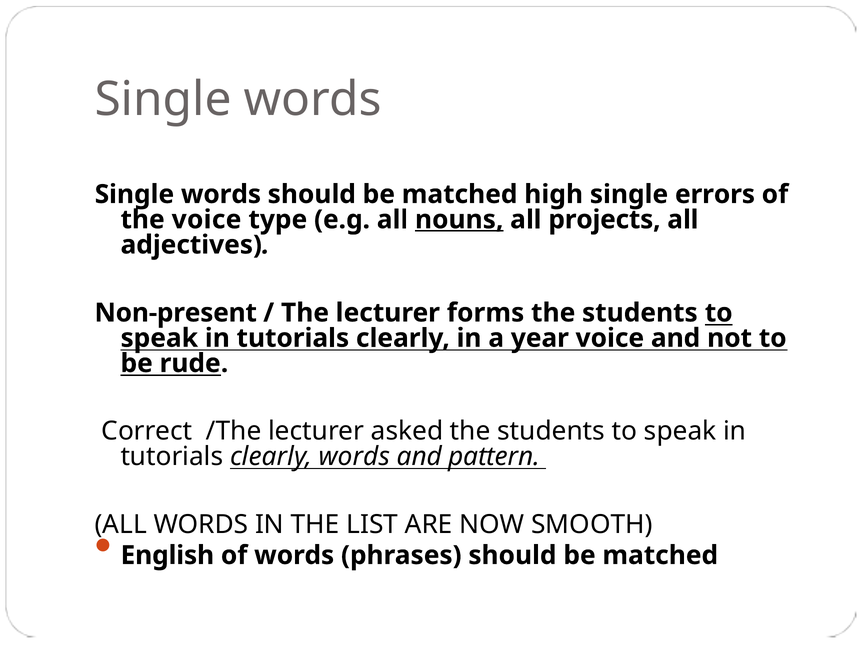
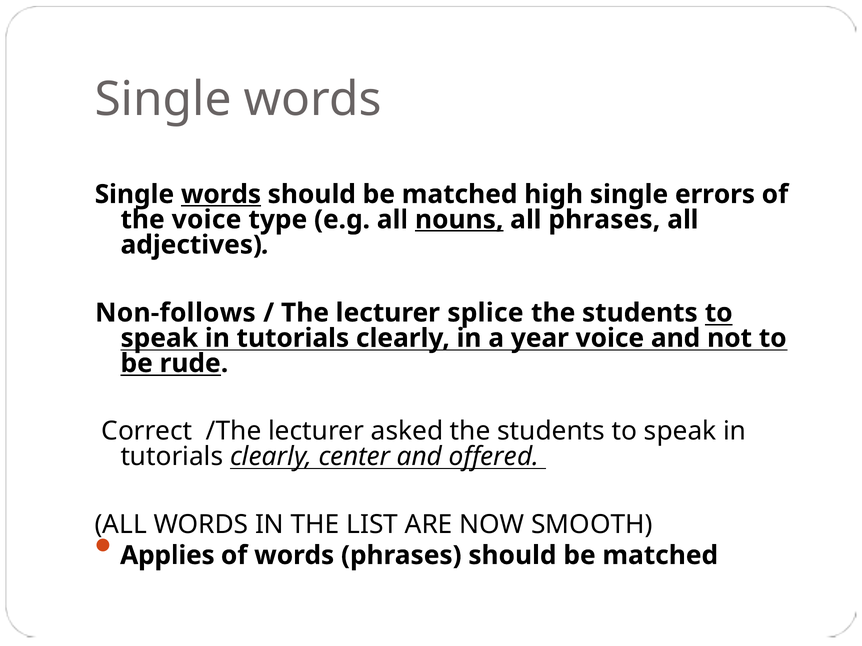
words underline: none -> present (221, 194)
all projects: projects -> phrases (604, 220)
Non-present: Non-present -> Non-follows (175, 313)
forms: forms -> splice (485, 313)
clearly words: words -> center (354, 457)
pattern: pattern -> offered (494, 457)
English: English -> Applies (167, 556)
